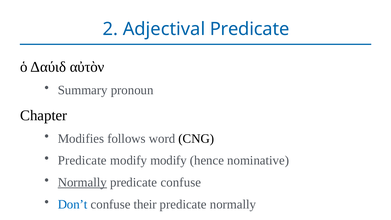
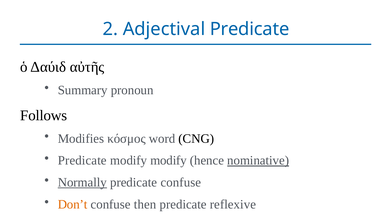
αὐτὸν: αὐτὸν -> αὐτῆς (87, 67)
Chapter: Chapter -> Follows (44, 116)
follows: follows -> κόσμος (126, 139)
nominative underline: none -> present (258, 160)
Don’t colour: blue -> orange (73, 204)
their: their -> then (145, 204)
predicate normally: normally -> reflexive (233, 204)
